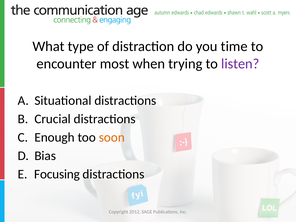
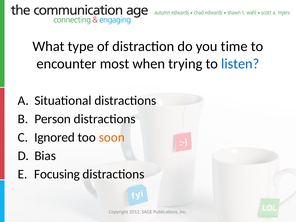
listen colour: purple -> blue (240, 64)
Crucial: Crucial -> Person (53, 119)
Enough: Enough -> Ignored (55, 137)
